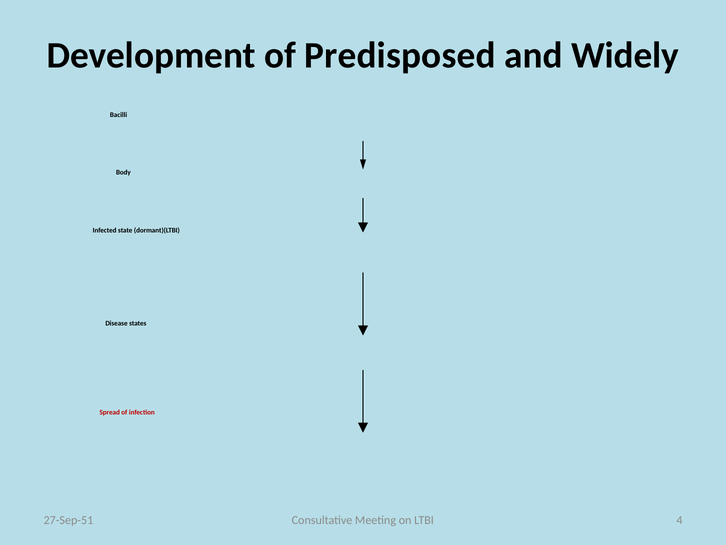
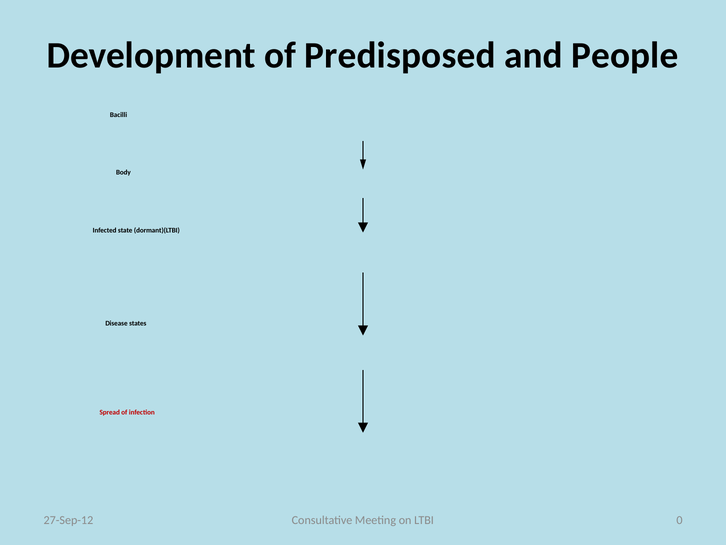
Widely: Widely -> People (625, 55)
4: 4 -> 0 (679, 520)
27-Sep-51: 27-Sep-51 -> 27-Sep-12 (68, 520)
